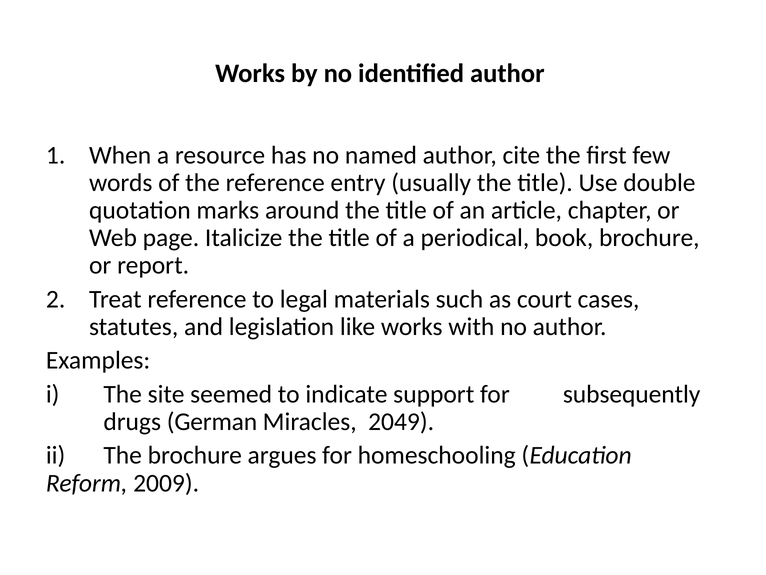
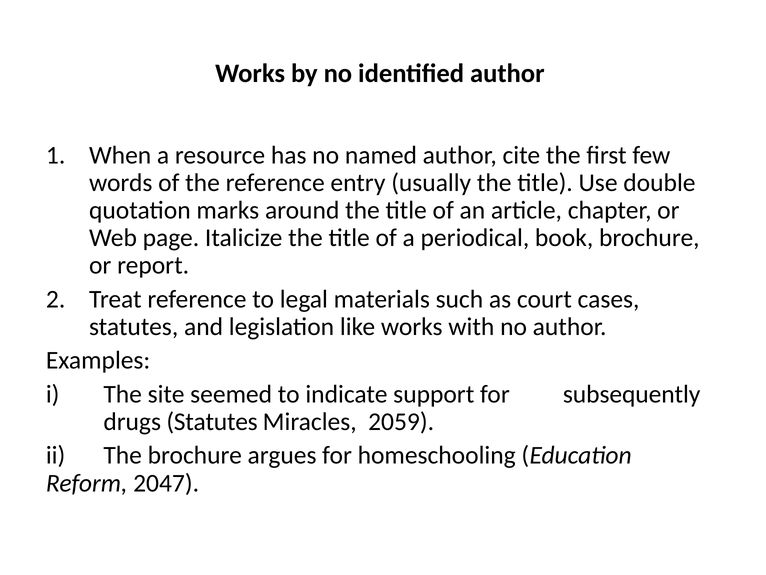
drugs German: German -> Statutes (212, 421)
2049: 2049 -> 2059 (401, 421)
2009: 2009 -> 2047 (166, 483)
